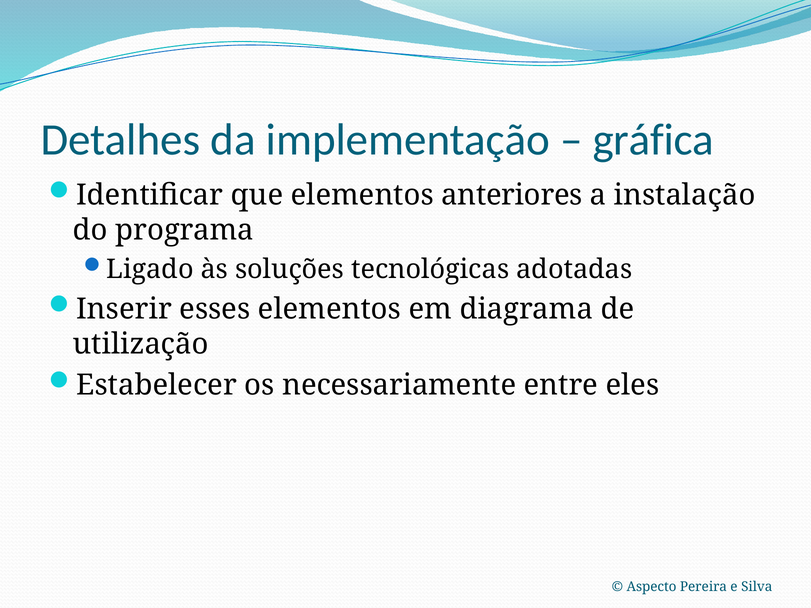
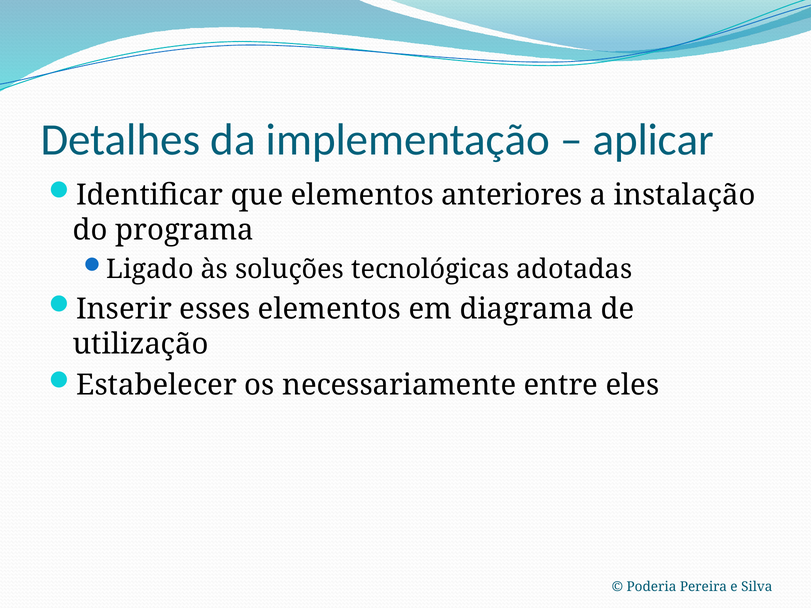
gráfica: gráfica -> aplicar (653, 140)
Aspecto: Aspecto -> Poderia (651, 587)
